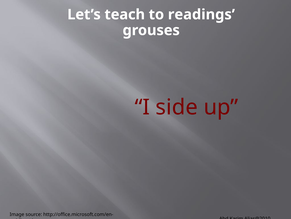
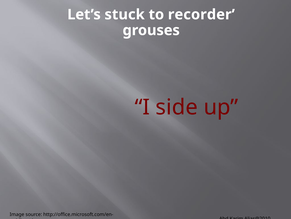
teach: teach -> stuck (125, 14)
readings: readings -> recorder (201, 14)
